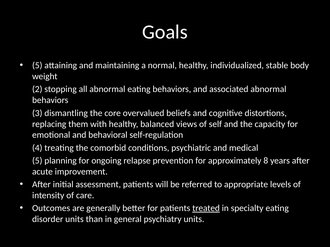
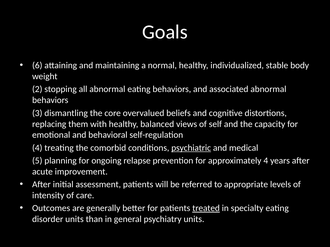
5: 5 -> 6 (37, 66)
psychiatric underline: none -> present (191, 148)
approximately 8: 8 -> 4 (266, 161)
